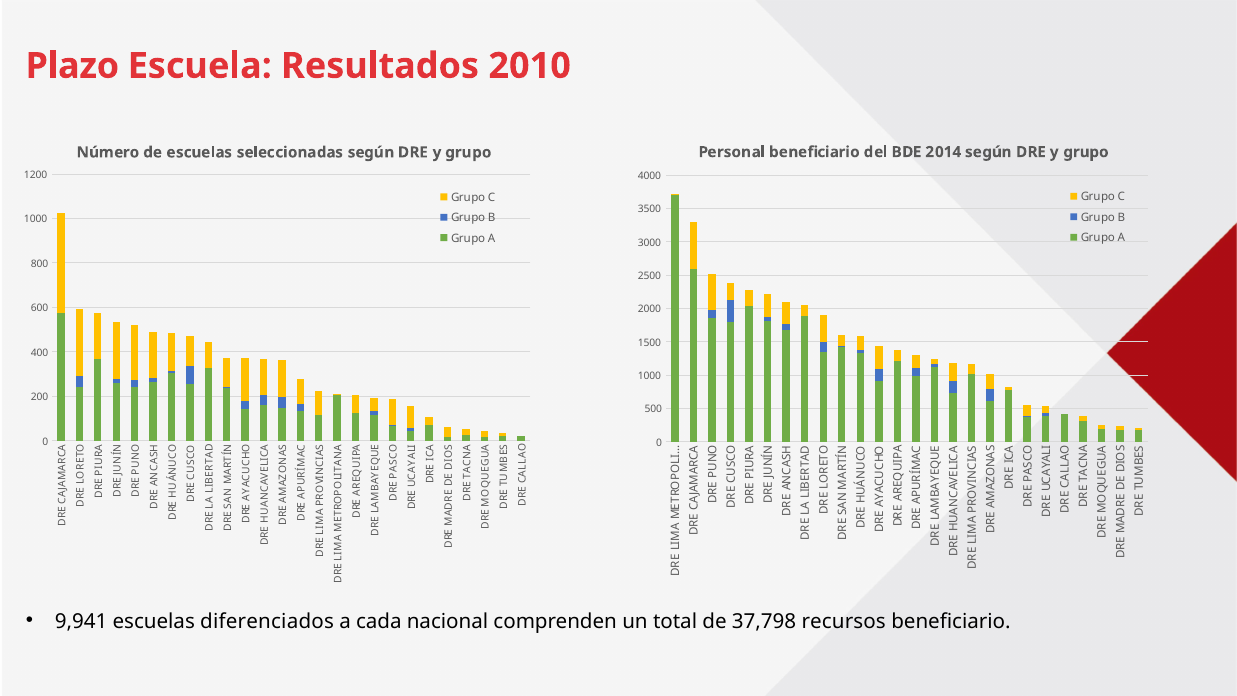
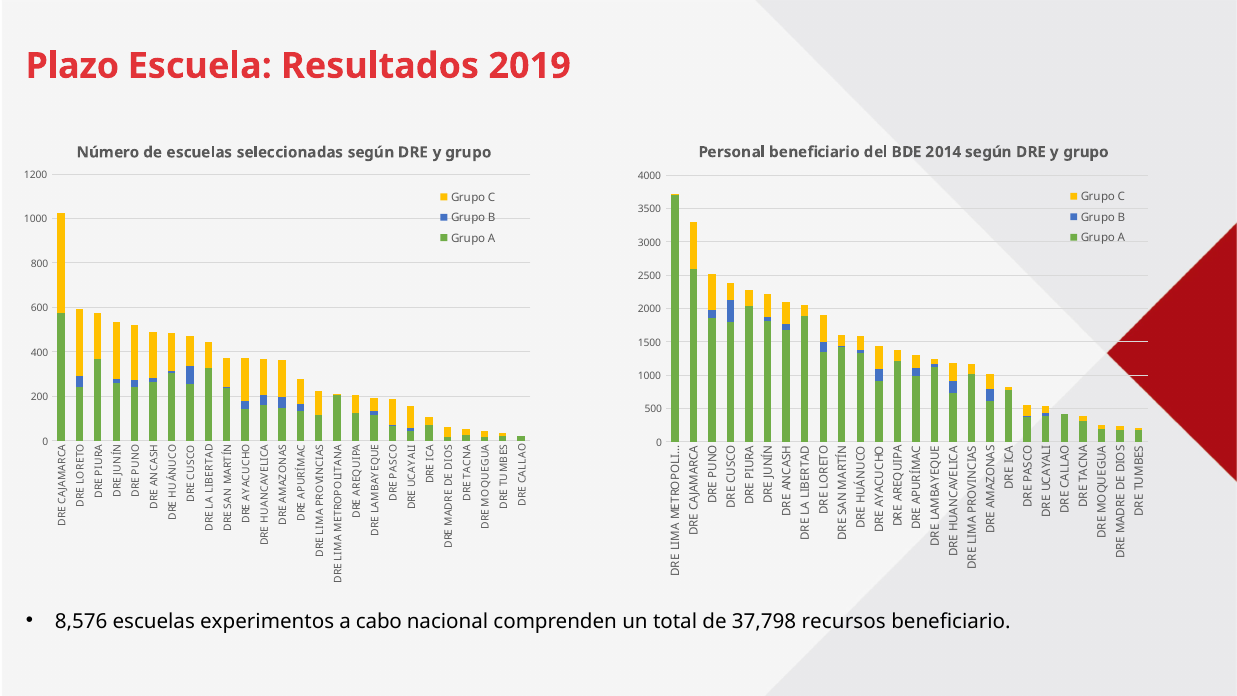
2010: 2010 -> 2019 (530, 66)
9,941: 9,941 -> 8,576 (81, 621)
diferenciados: diferenciados -> experimentos (267, 621)
cada: cada -> cabo (379, 621)
